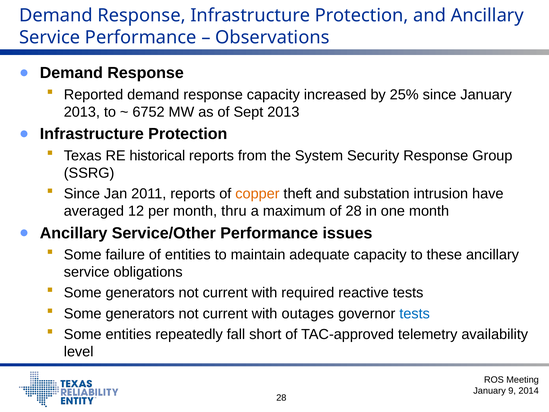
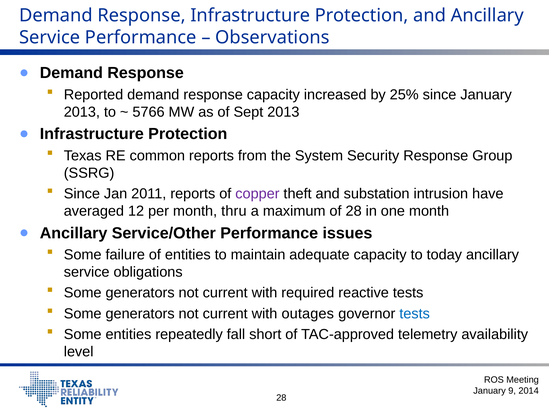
6752: 6752 -> 5766 (149, 112)
historical: historical -> common (157, 155)
copper colour: orange -> purple (257, 194)
these: these -> today (444, 255)
